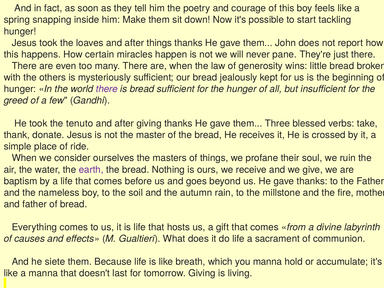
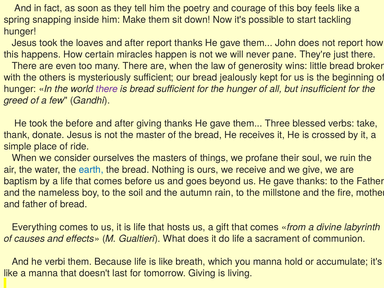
after things: things -> report (159, 43)
the tenuto: tenuto -> before (80, 124)
earth colour: purple -> blue (91, 170)
siete: siete -> verbi (55, 262)
